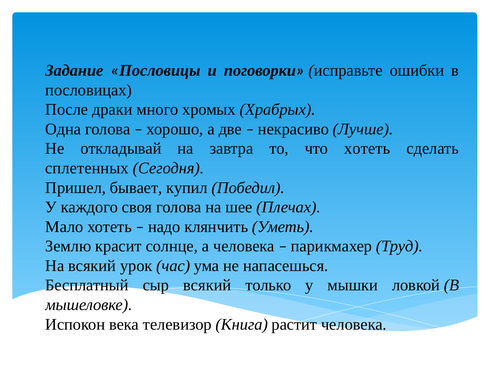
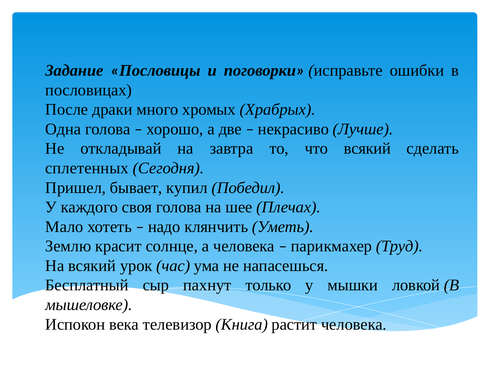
что хотеть: хотеть -> всякий (367, 149)
сыр всякий: всякий -> пахнут (207, 286)
